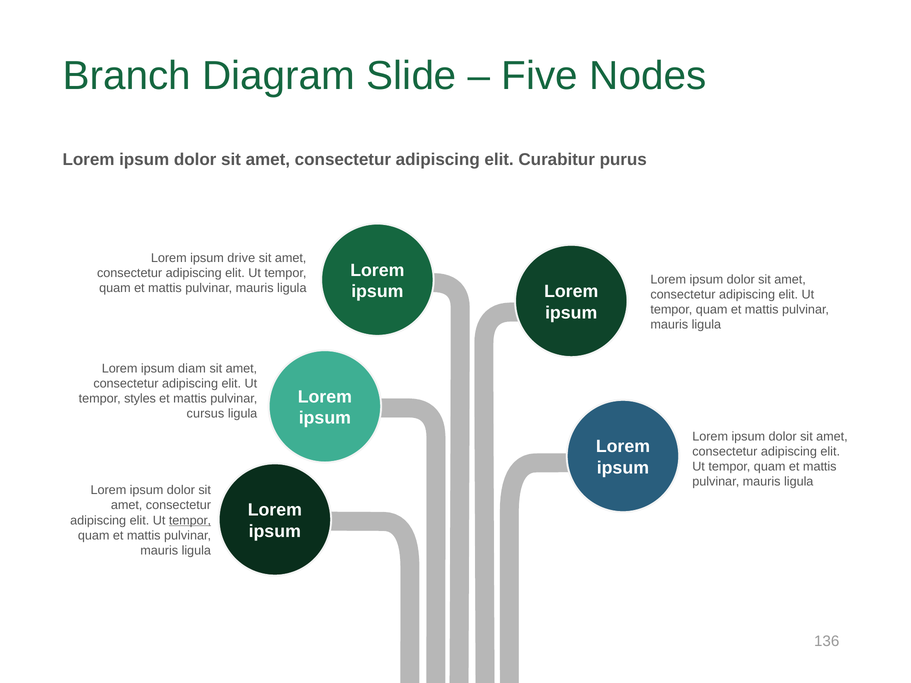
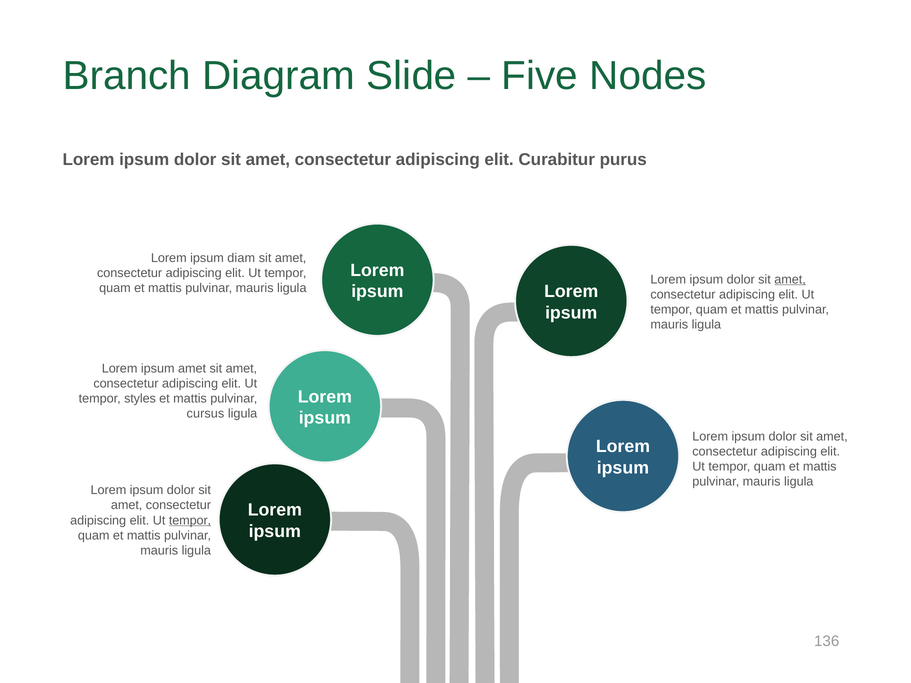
drive: drive -> diam (241, 258)
amet underline: none -> present (790, 279)
ipsum diam: diam -> amet (192, 369)
